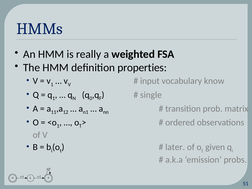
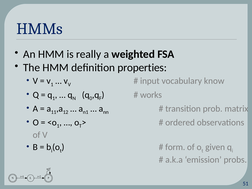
single: single -> works (151, 95)
later: later -> form (175, 147)
